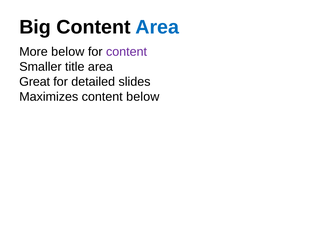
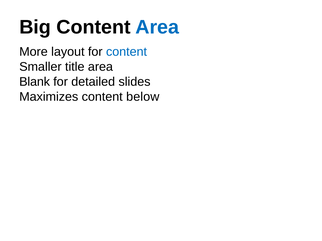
More below: below -> layout (68, 52)
content colour: purple -> blue (127, 52)
Great: Great -> Blank (35, 82)
